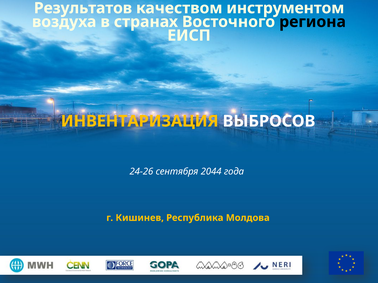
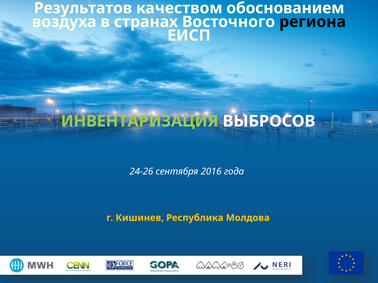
инструментом: инструментом -> обоснованием (285, 8)
ИНВЕНТАРИЗАЦИЯ colour: yellow -> light green (140, 121)
2044: 2044 -> 2016 (211, 172)
